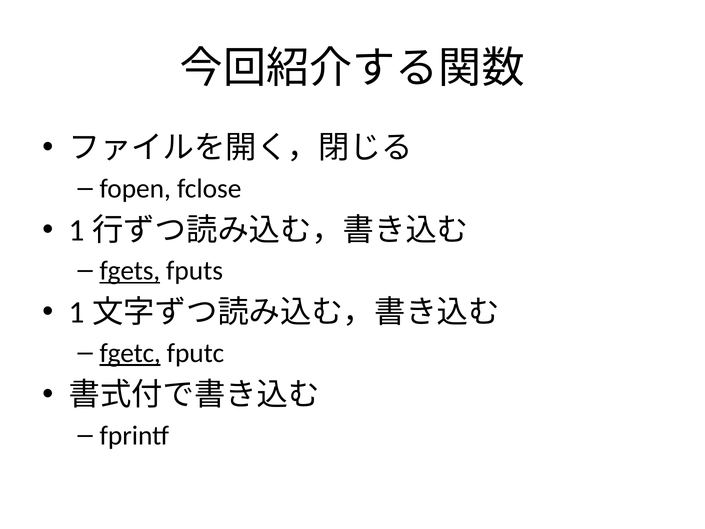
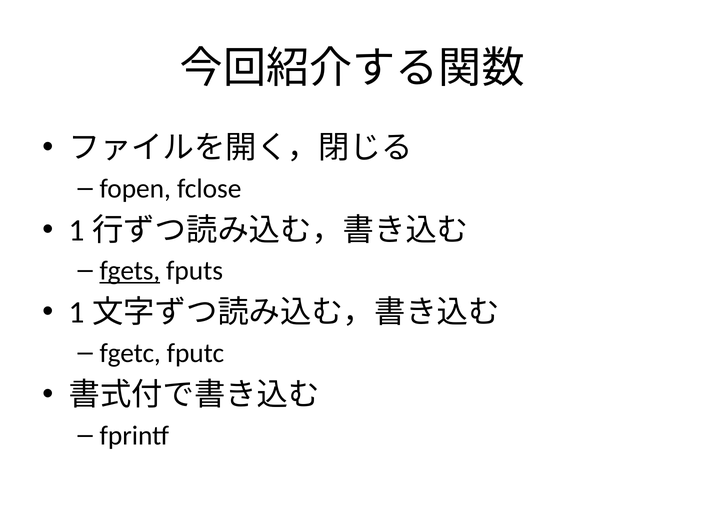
fgetc underline: present -> none (130, 353)
